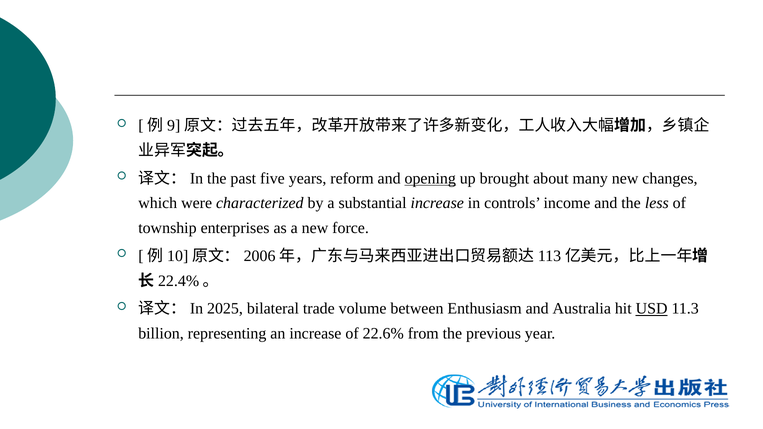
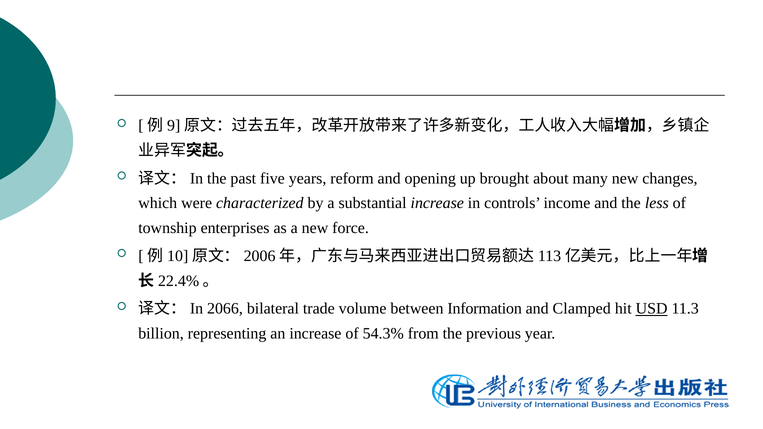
opening underline: present -> none (430, 178)
2025: 2025 -> 2066 (225, 309)
Enthusiasm: Enthusiasm -> Information (485, 309)
Australia: Australia -> Clamped (582, 309)
22.6%: 22.6% -> 54.3% (383, 334)
